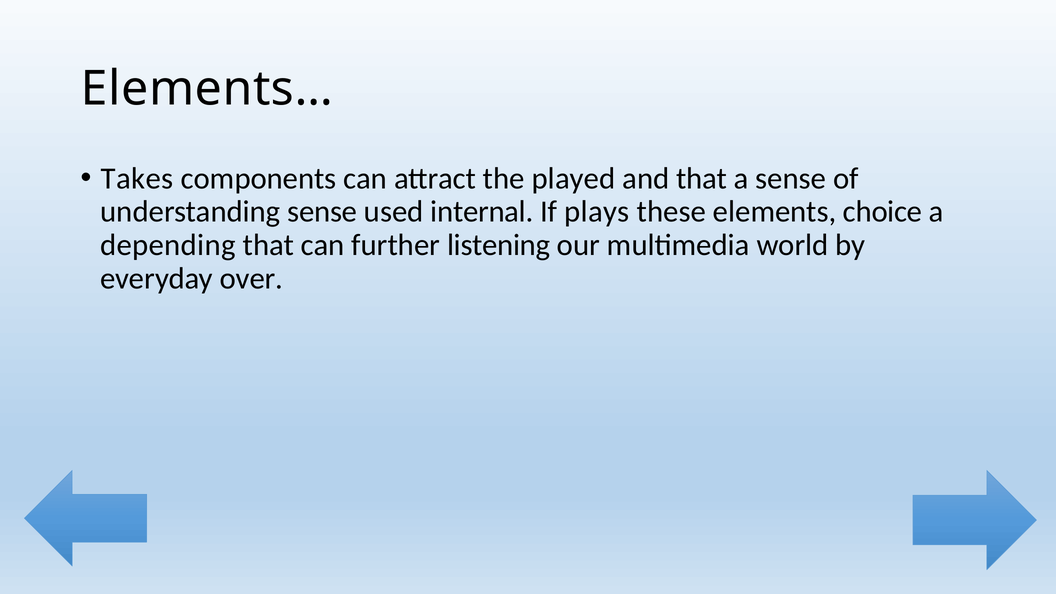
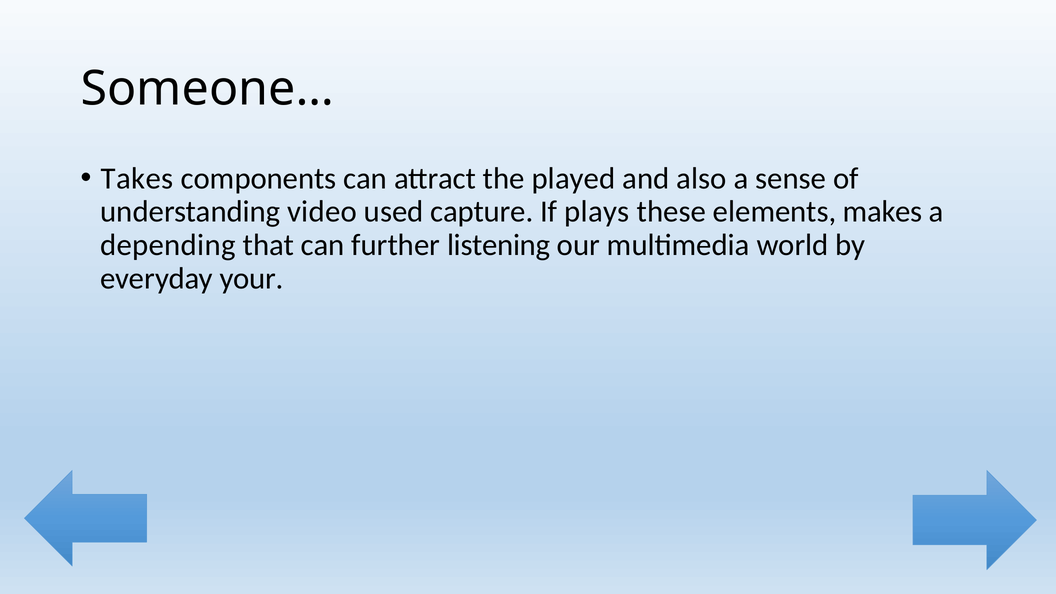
Elements…: Elements… -> Someone… (207, 89)
and that: that -> also (702, 179)
understanding sense: sense -> video (322, 212)
internal: internal -> capture (482, 212)
choice: choice -> makes (883, 212)
over: over -> your (252, 278)
